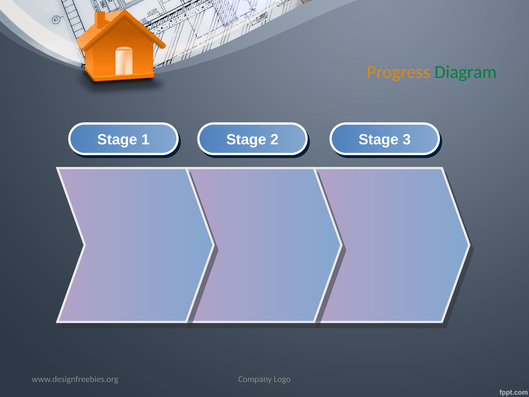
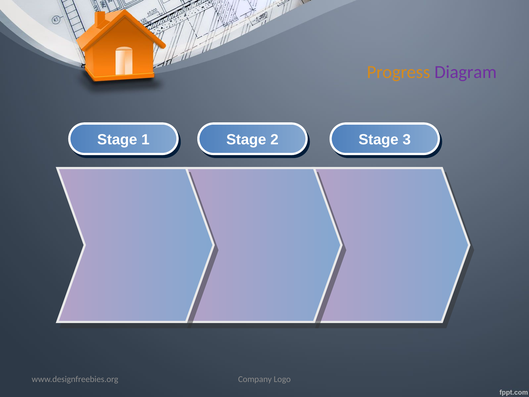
Diagram colour: green -> purple (466, 72)
